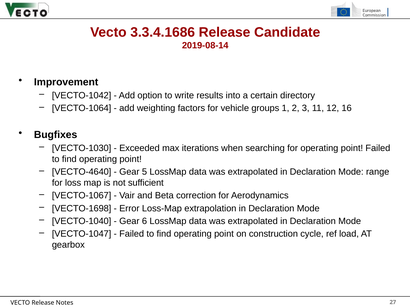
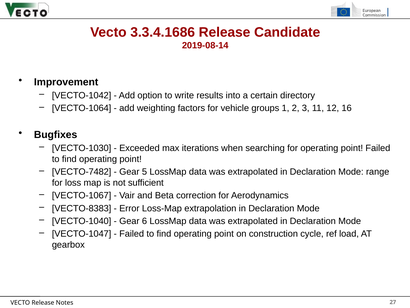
VECTO-4640: VECTO-4640 -> VECTO-7482 (82, 172)
VECTO-1698: VECTO-1698 -> VECTO-8383 (82, 208)
